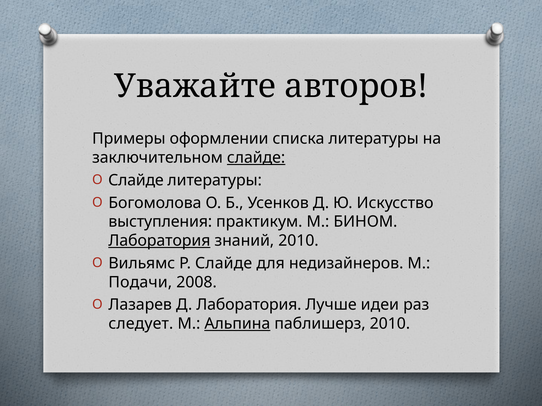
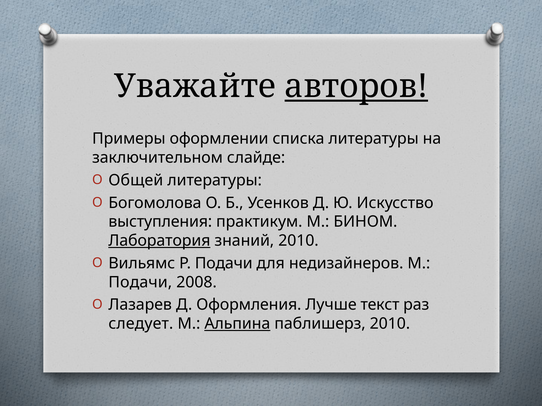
авторов underline: none -> present (356, 86)
слайде underline: present -> none (256, 158)
Слайде: Слайде -> Общей (136, 180)
Р Слайде: Слайде -> Подачи (224, 264)
Д Лаборатория: Лаборатория -> Оформления (249, 305)
идеи: идеи -> текст (380, 305)
